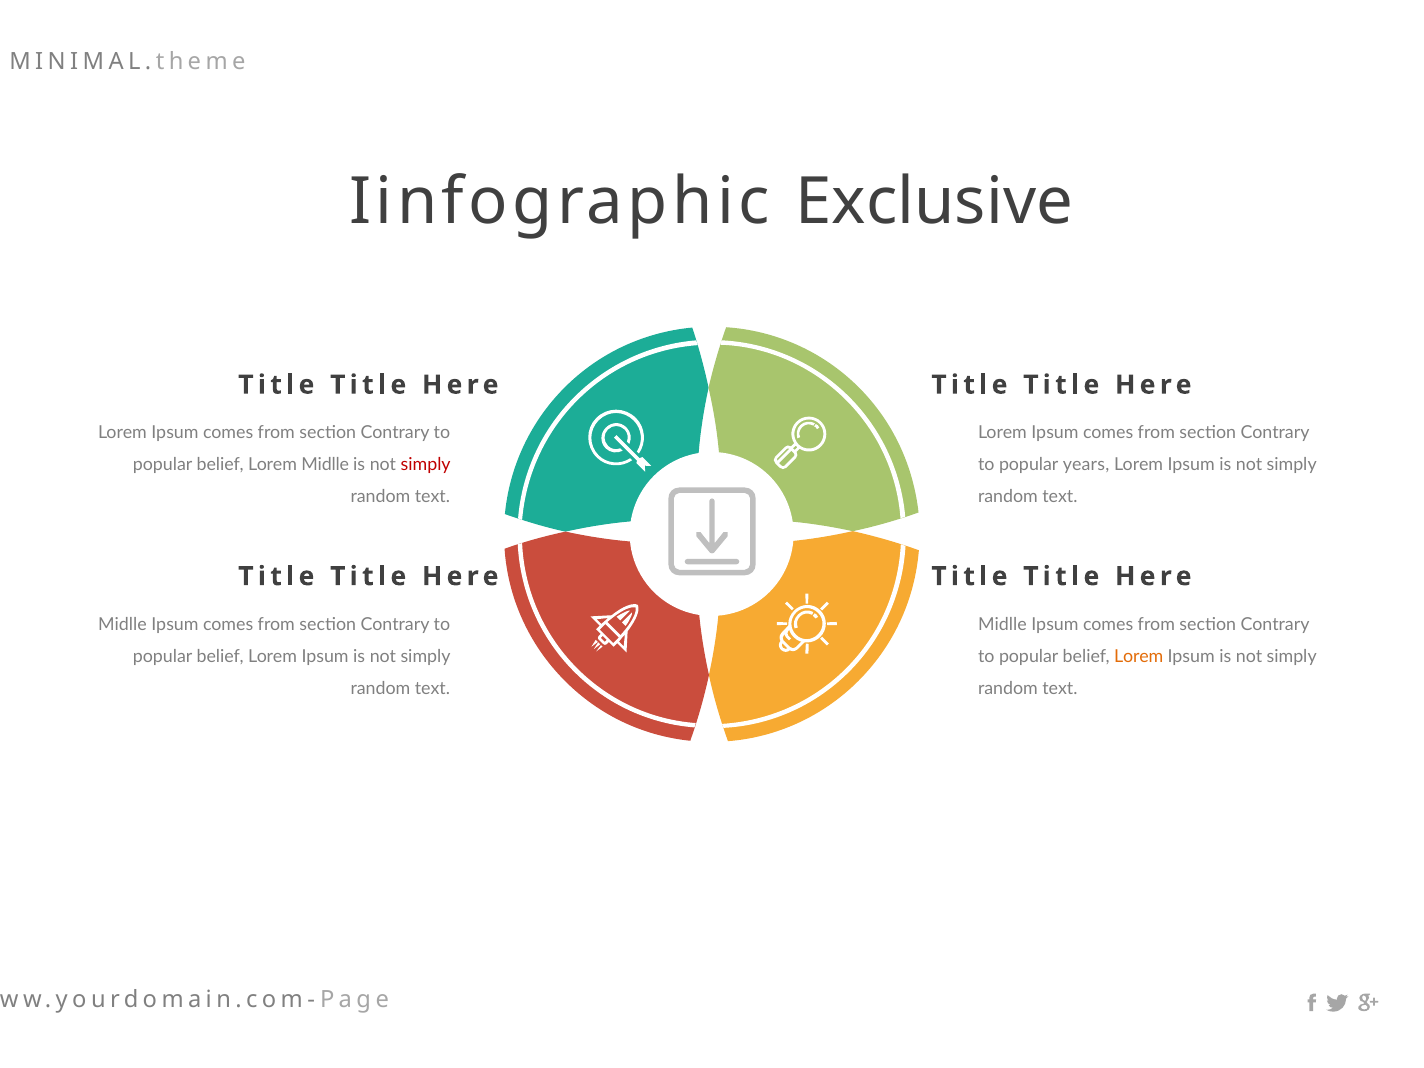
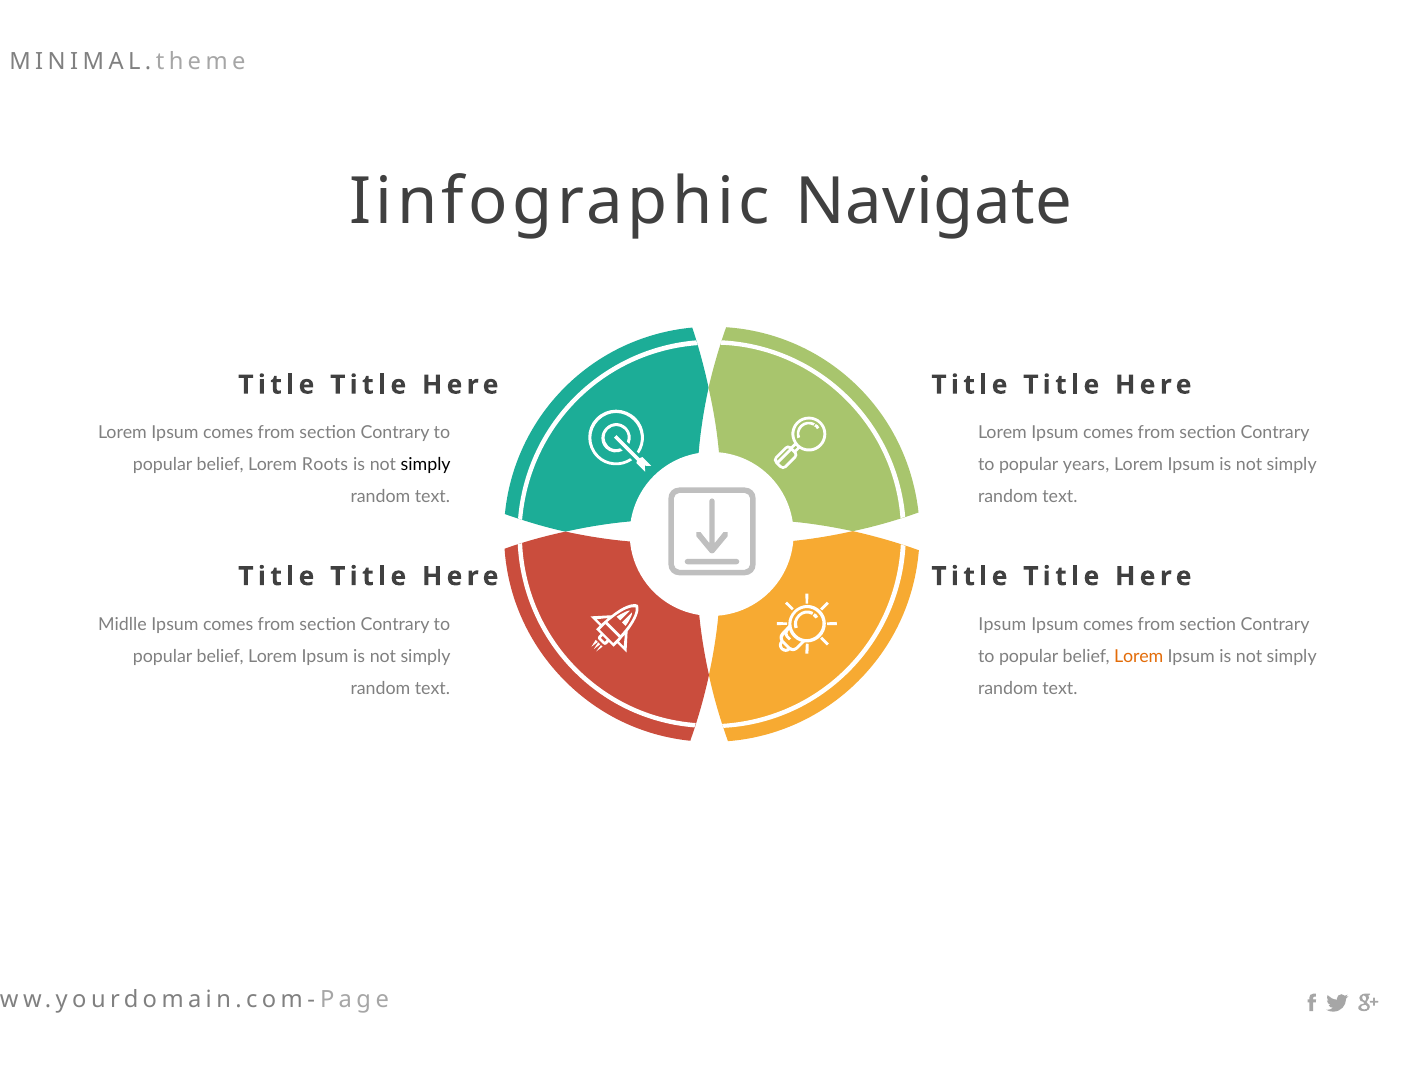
Exclusive: Exclusive -> Navigate (934, 202)
Lorem Midlle: Midlle -> Roots (325, 465)
simply colour: red -> black (426, 465)
Midlle: Midlle -> Ipsum (1002, 624)
